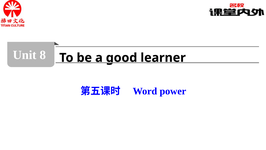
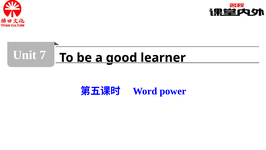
8: 8 -> 7 (43, 55)
